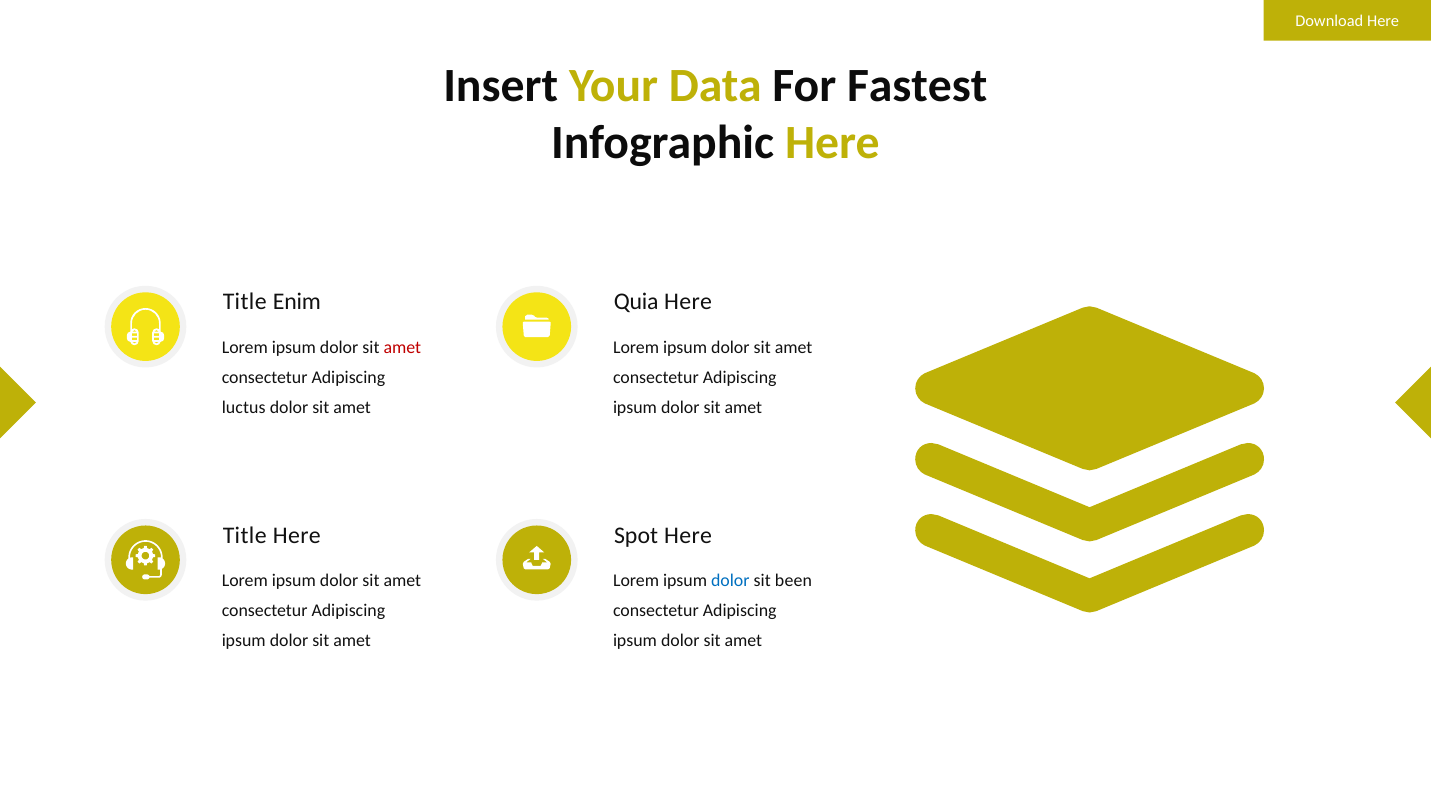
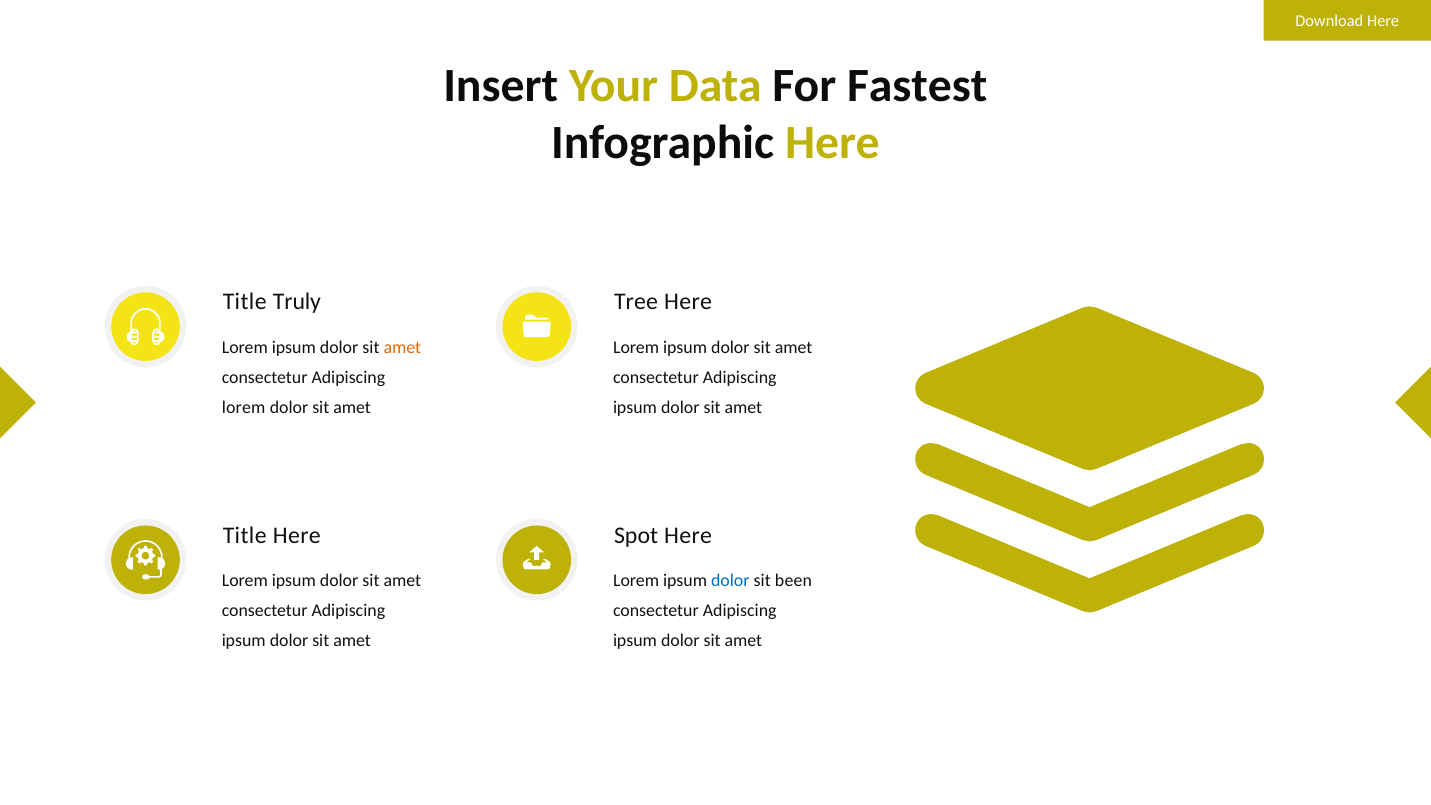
Enim: Enim -> Truly (297, 302)
Quia: Quia -> Tree (636, 302)
amet colour: red -> orange (402, 347)
luctus: luctus -> lorem (244, 407)
